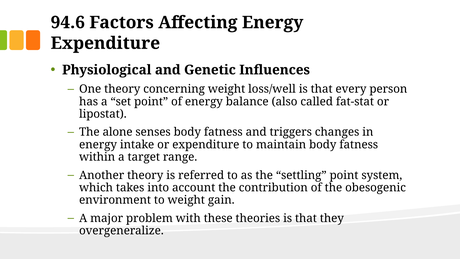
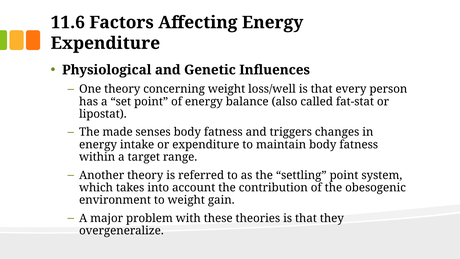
94.6: 94.6 -> 11.6 (68, 22)
alone: alone -> made (118, 132)
